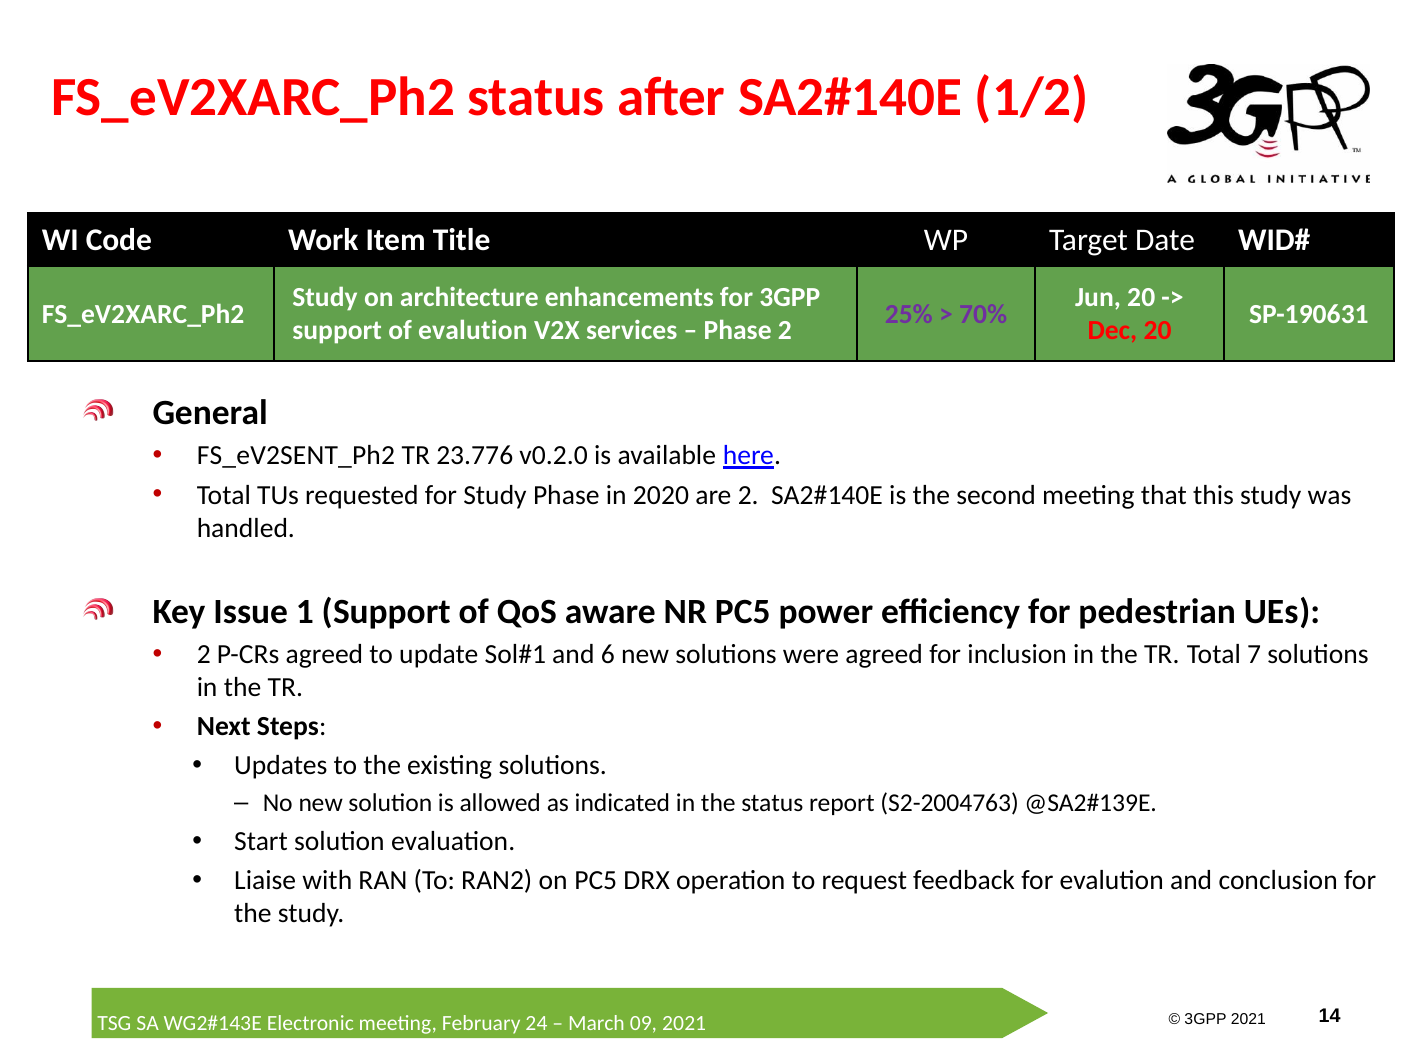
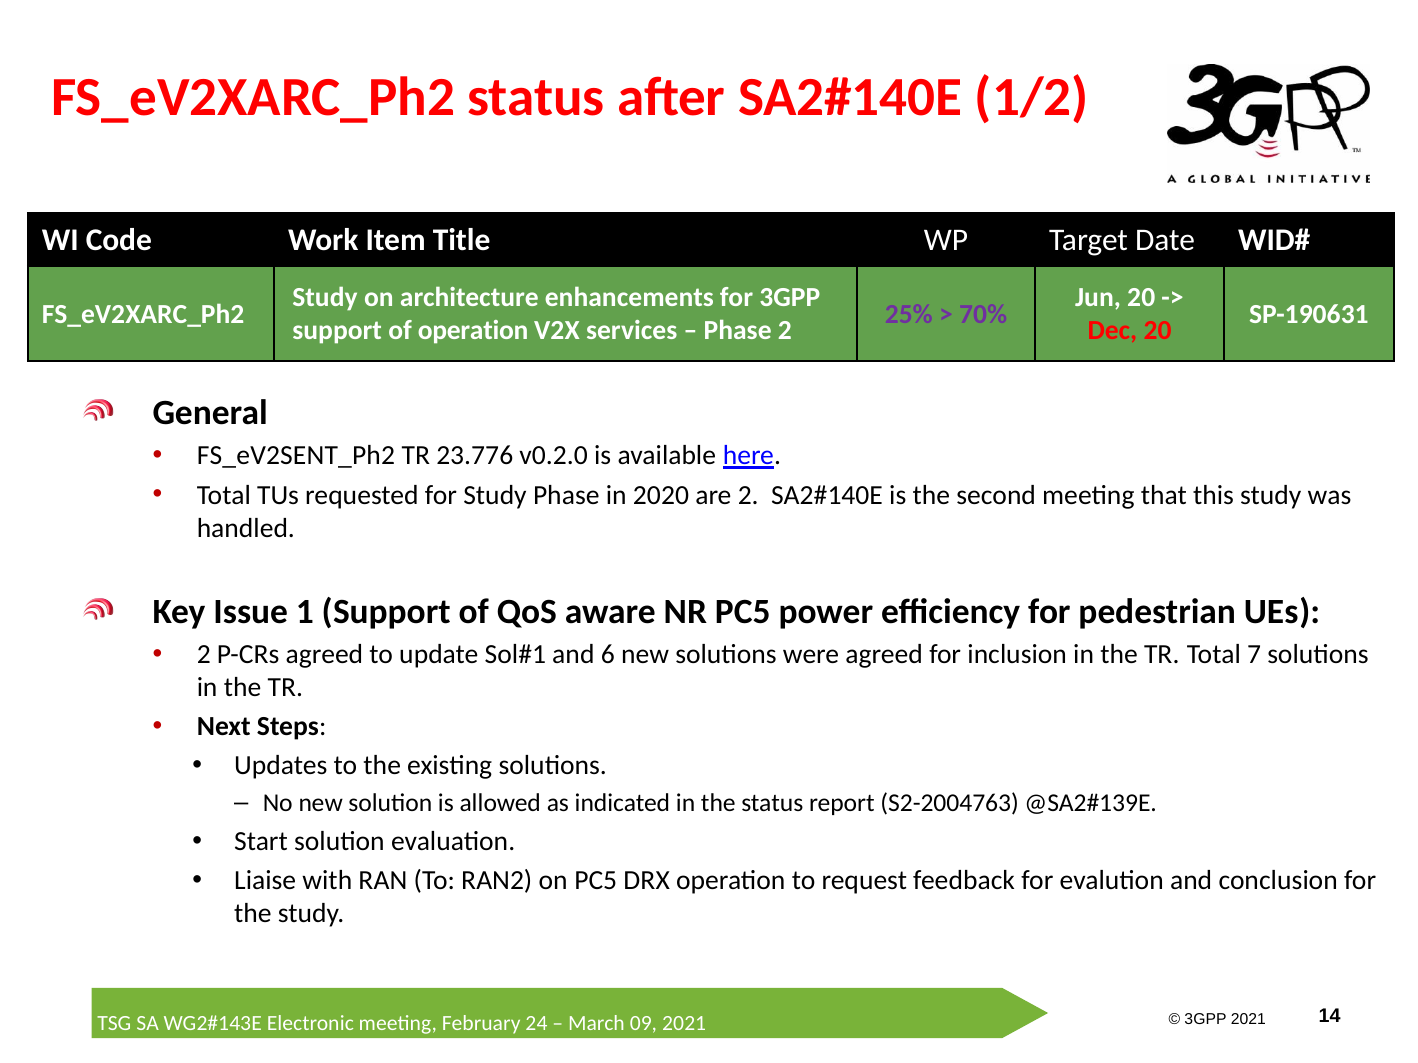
of evalution: evalution -> operation (473, 331)
